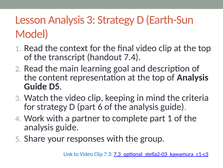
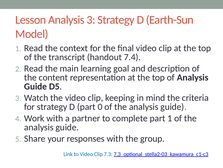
6: 6 -> 0 (100, 106)
